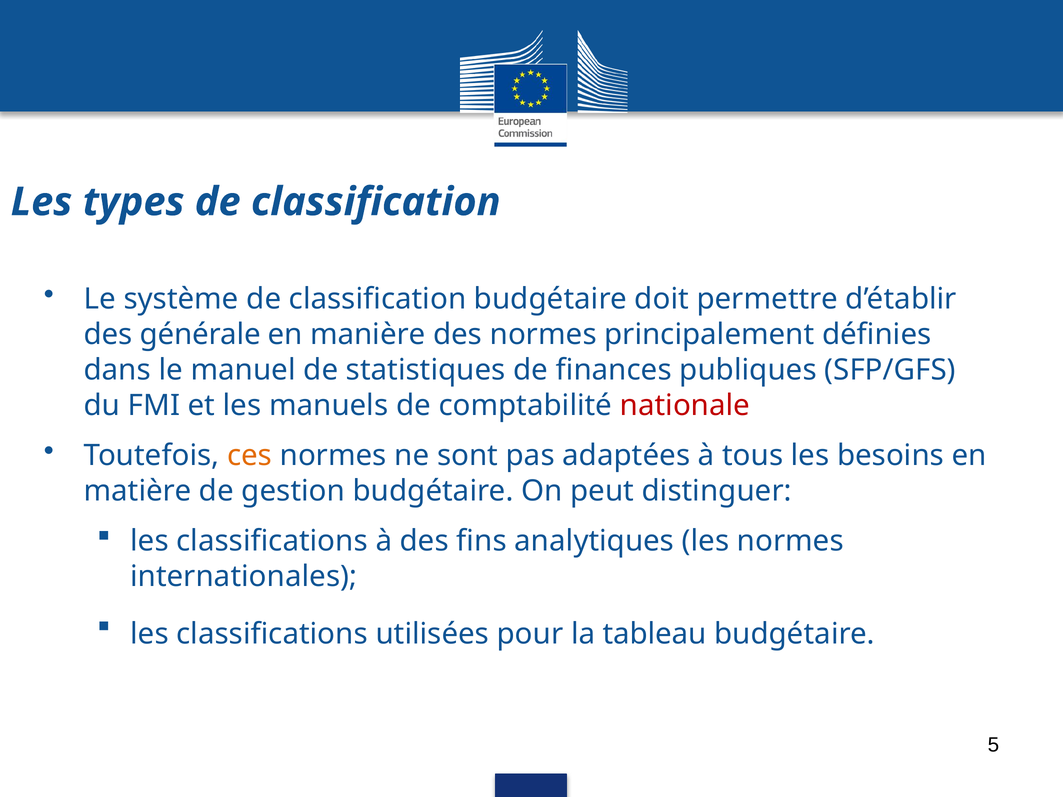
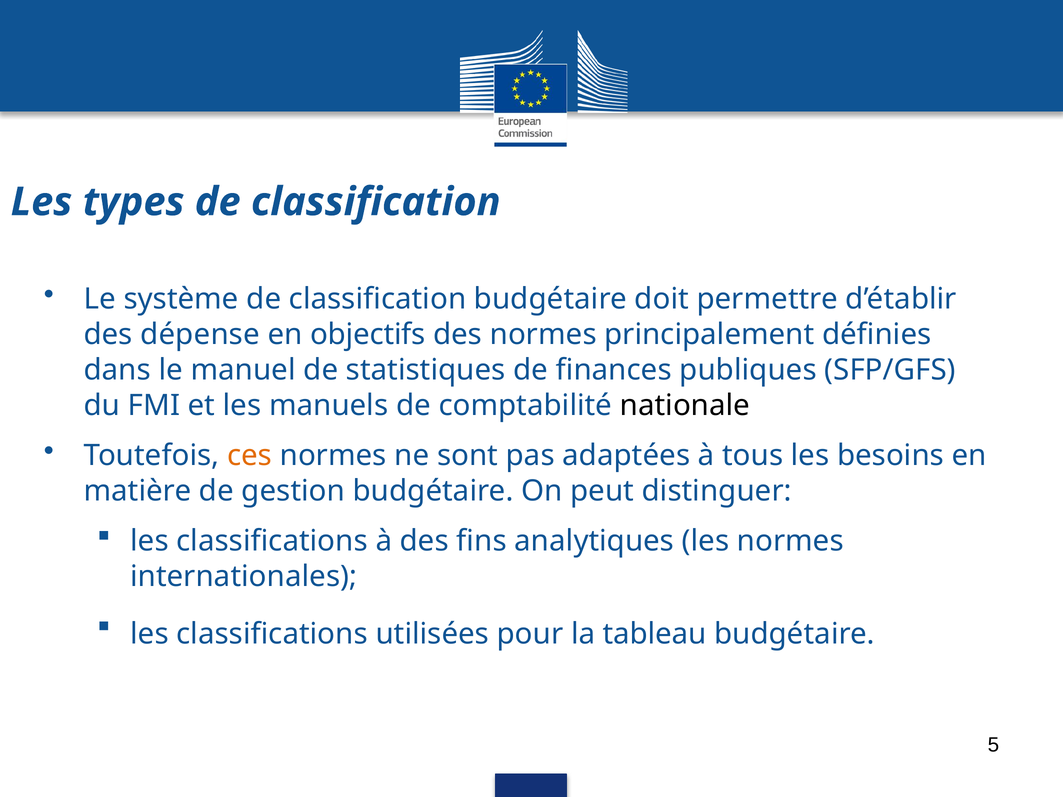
générale: générale -> dépense (200, 335)
manière: manière -> objectifs (368, 335)
nationale colour: red -> black (685, 405)
